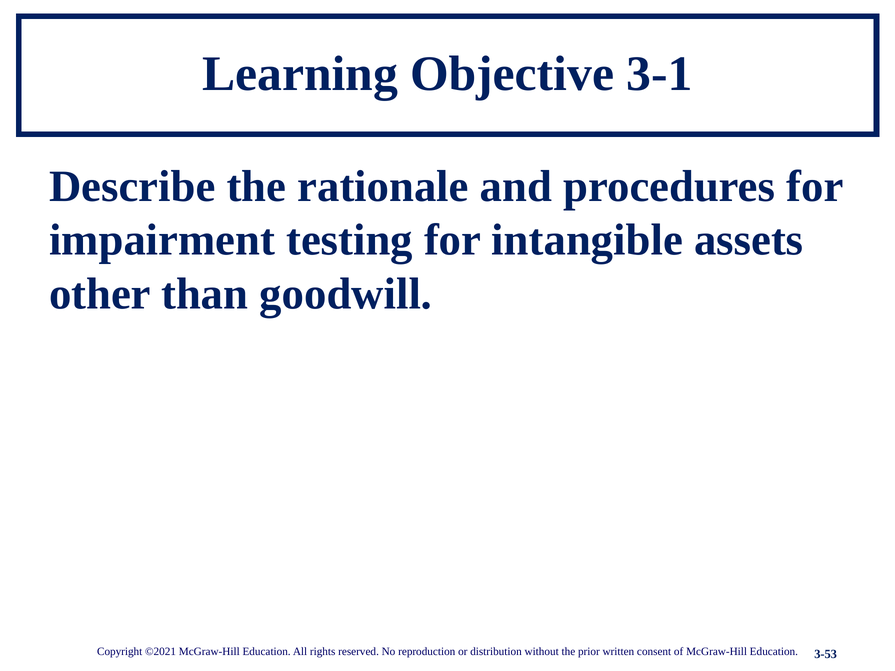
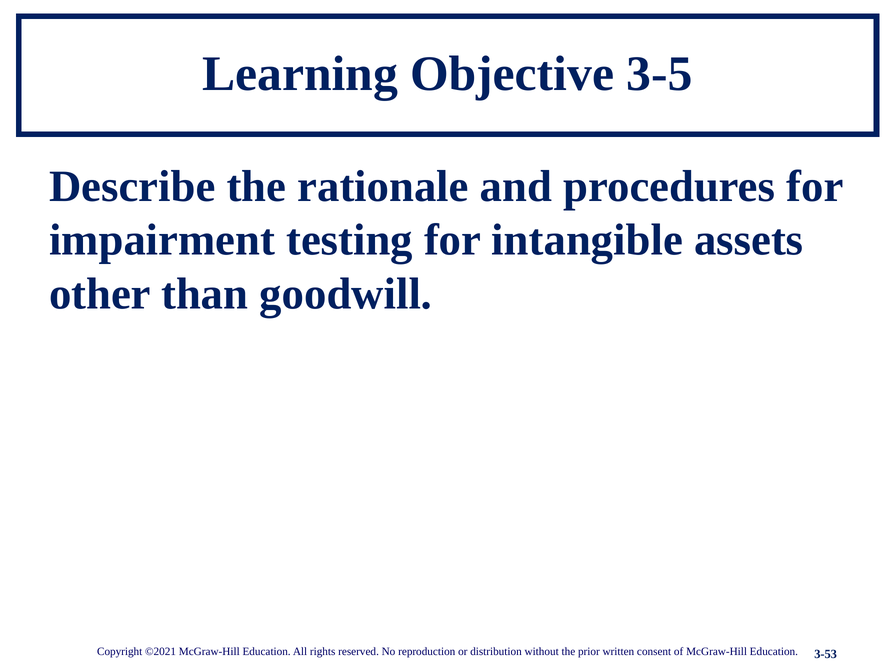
3-1: 3-1 -> 3-5 (660, 74)
